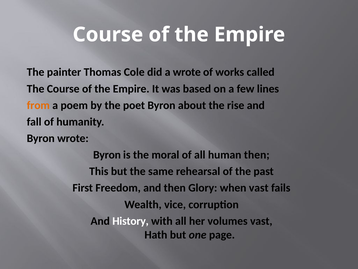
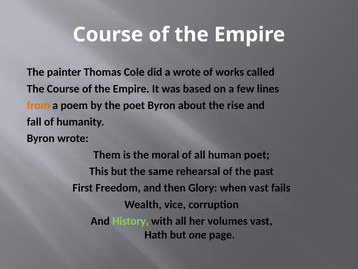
Byron: Byron -> Them (107, 155)
human then: then -> poet (257, 155)
History colour: white -> light green (131, 221)
